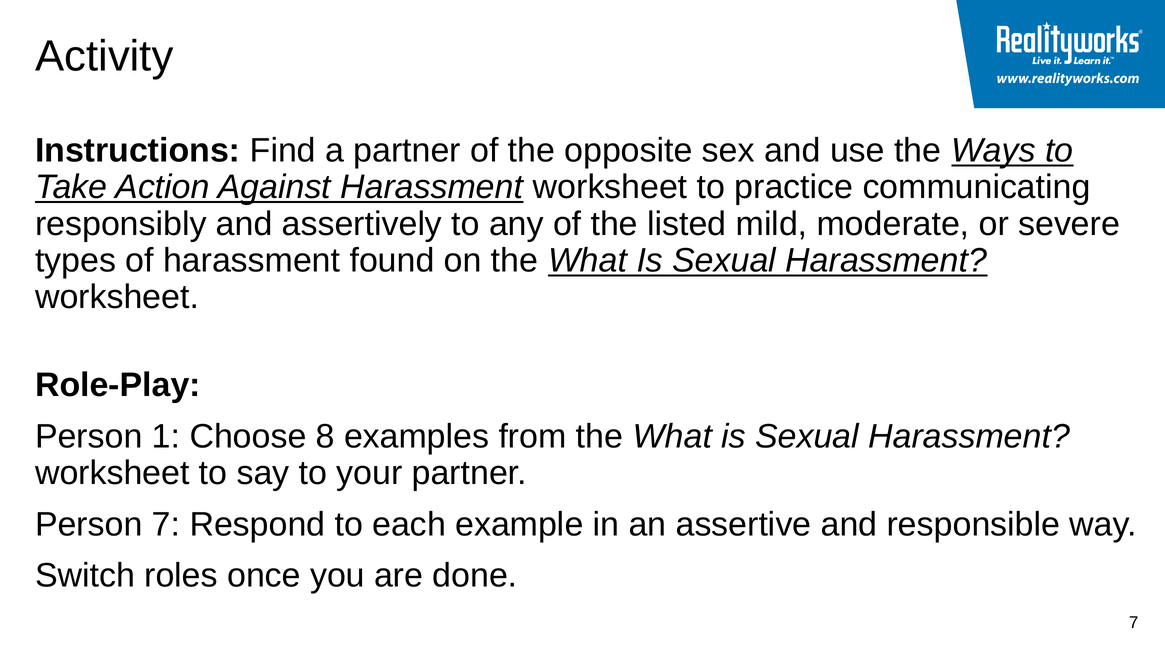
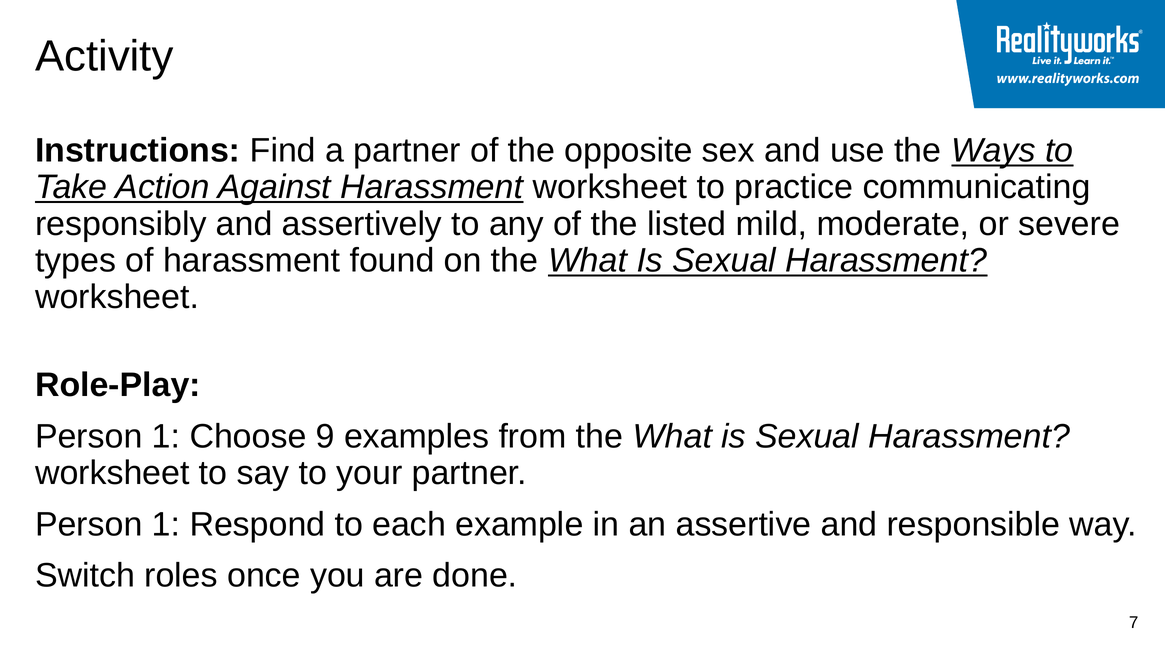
8: 8 -> 9 (325, 437)
7: 7 -> 1 (166, 525)
